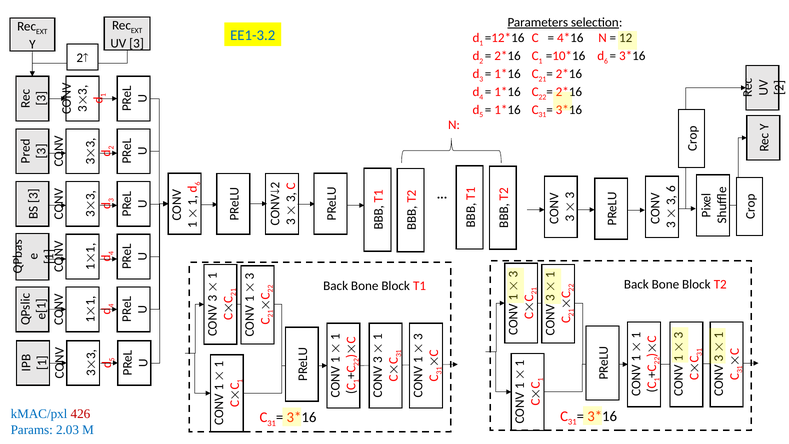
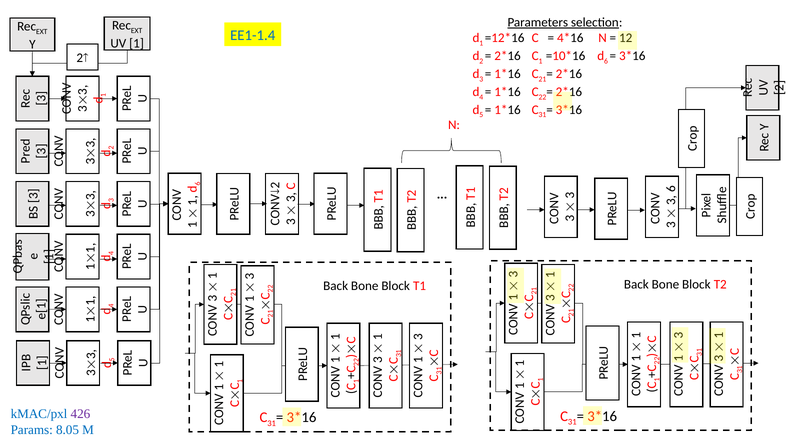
EE1-3.2: EE1-3.2 -> EE1-1.4 (253, 35)
UV 3: 3 -> 1 (137, 43)
426 colour: red -> purple (80, 414)
2.03: 2.03 -> 8.05 (68, 430)
